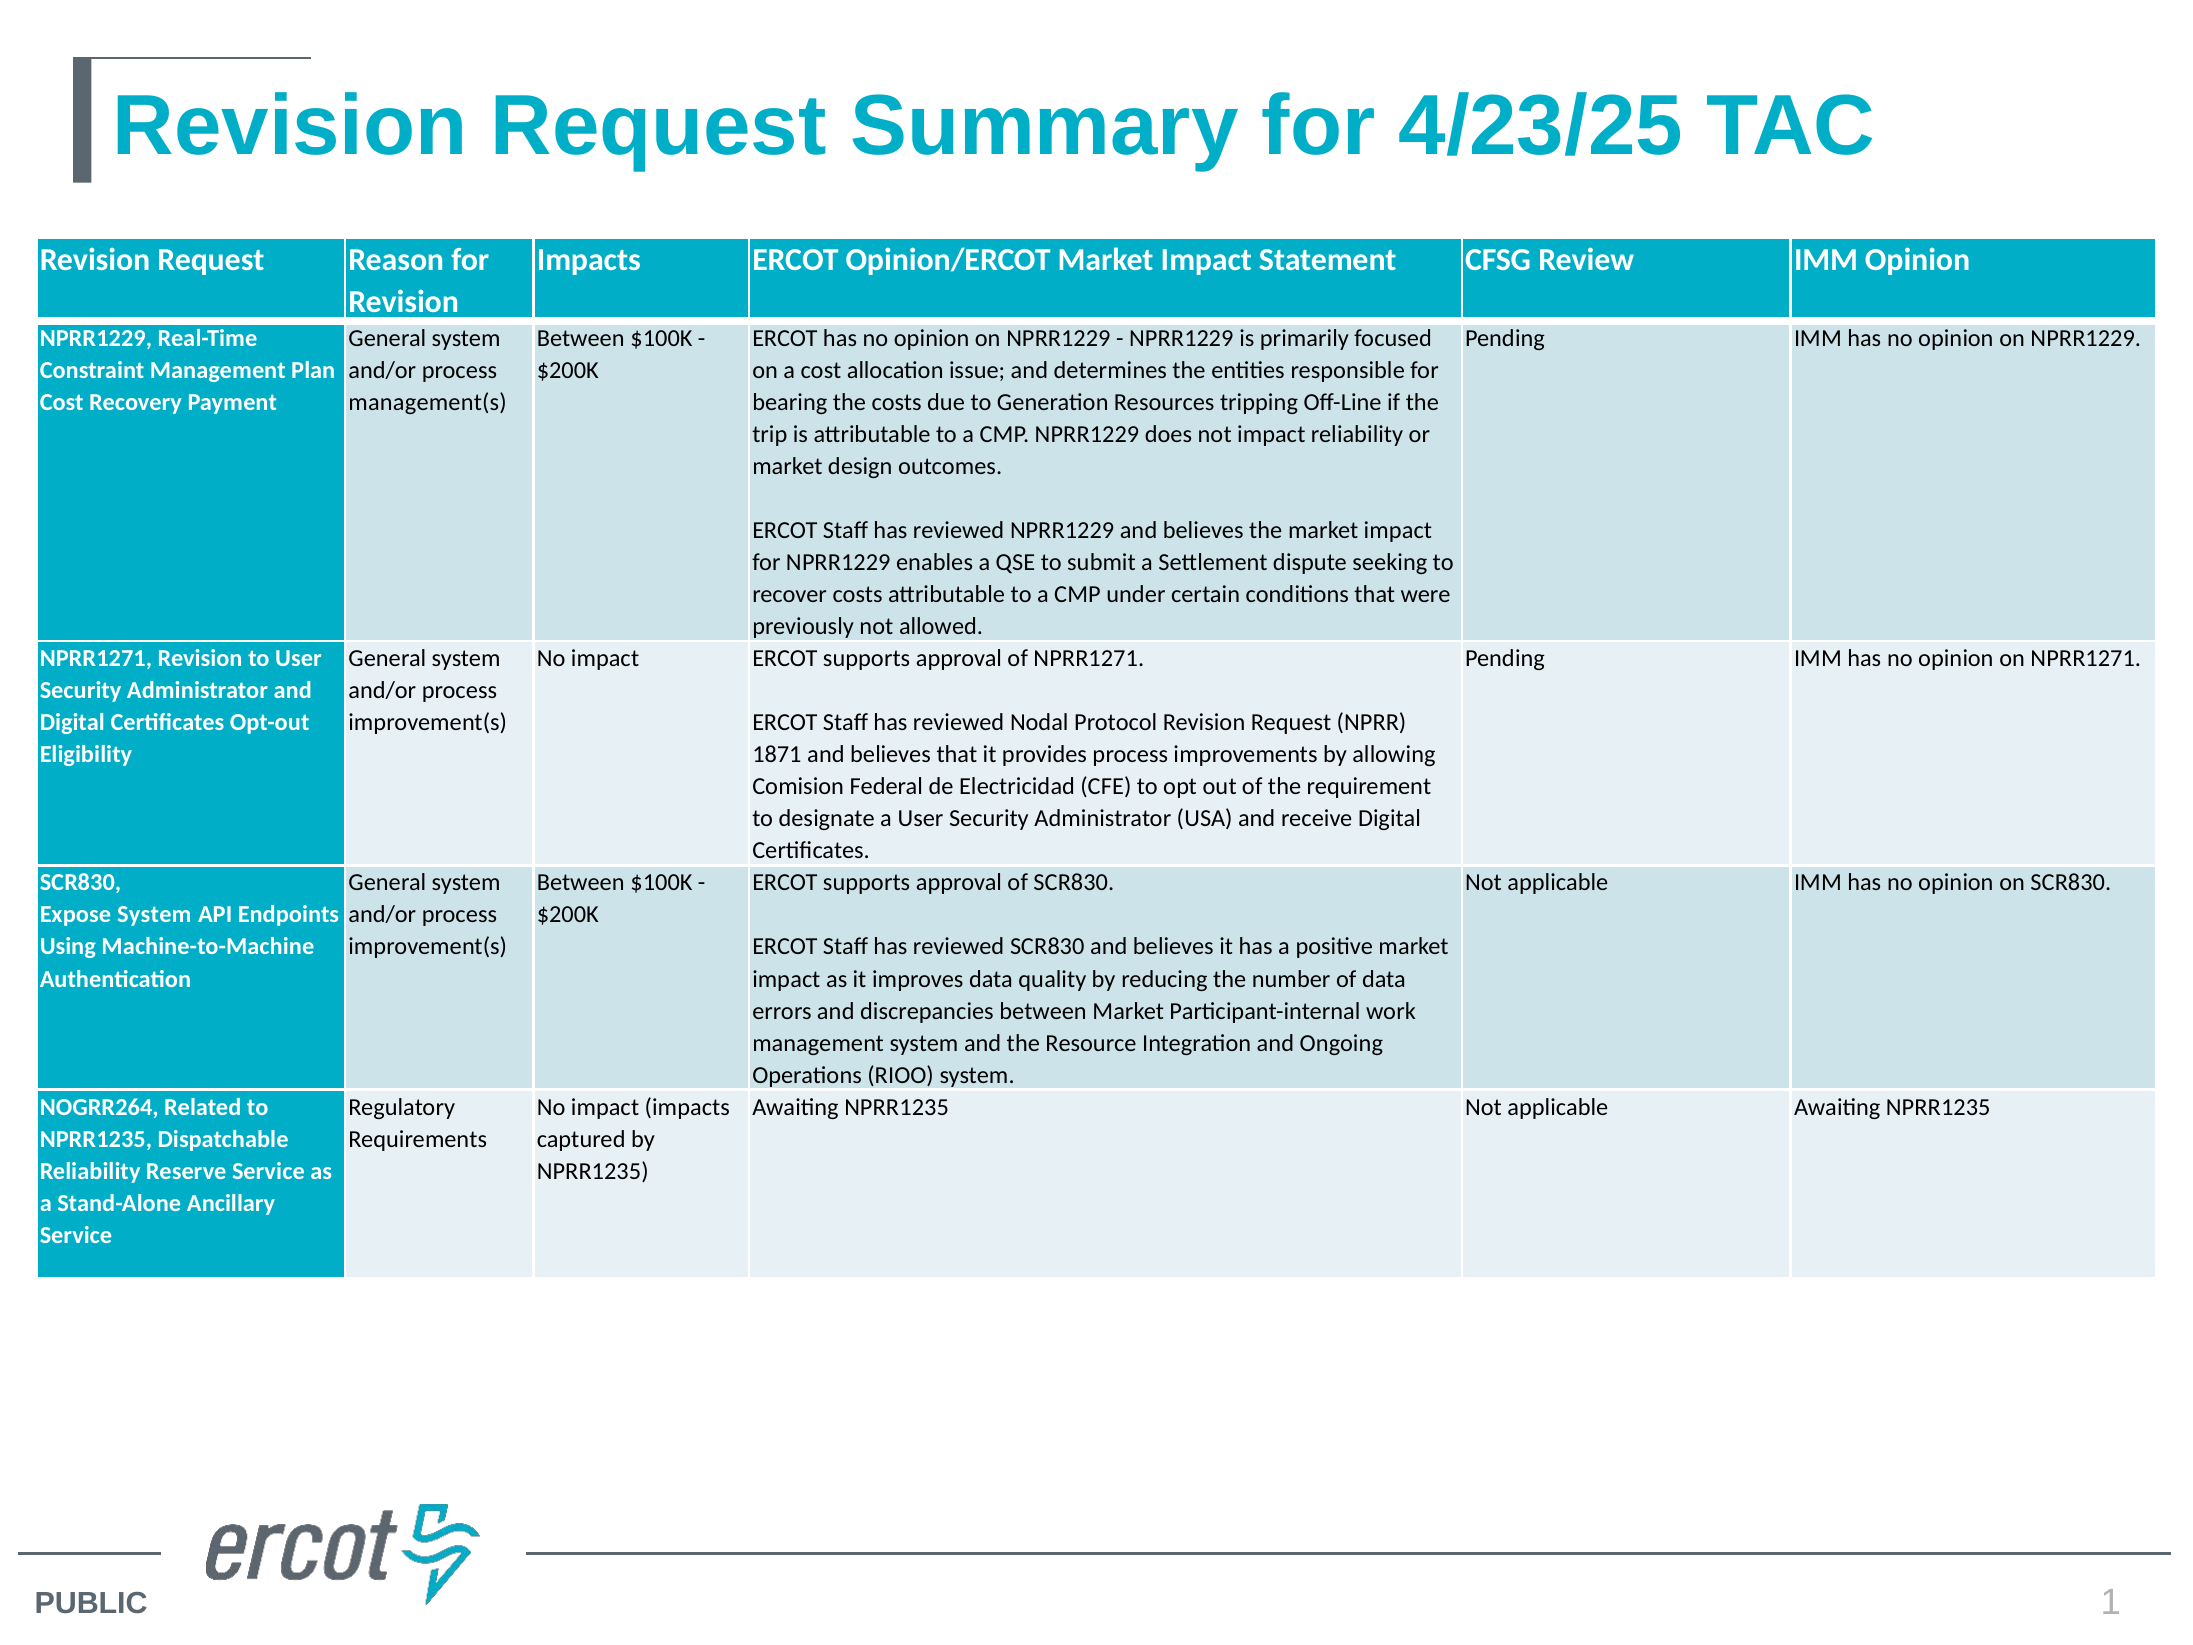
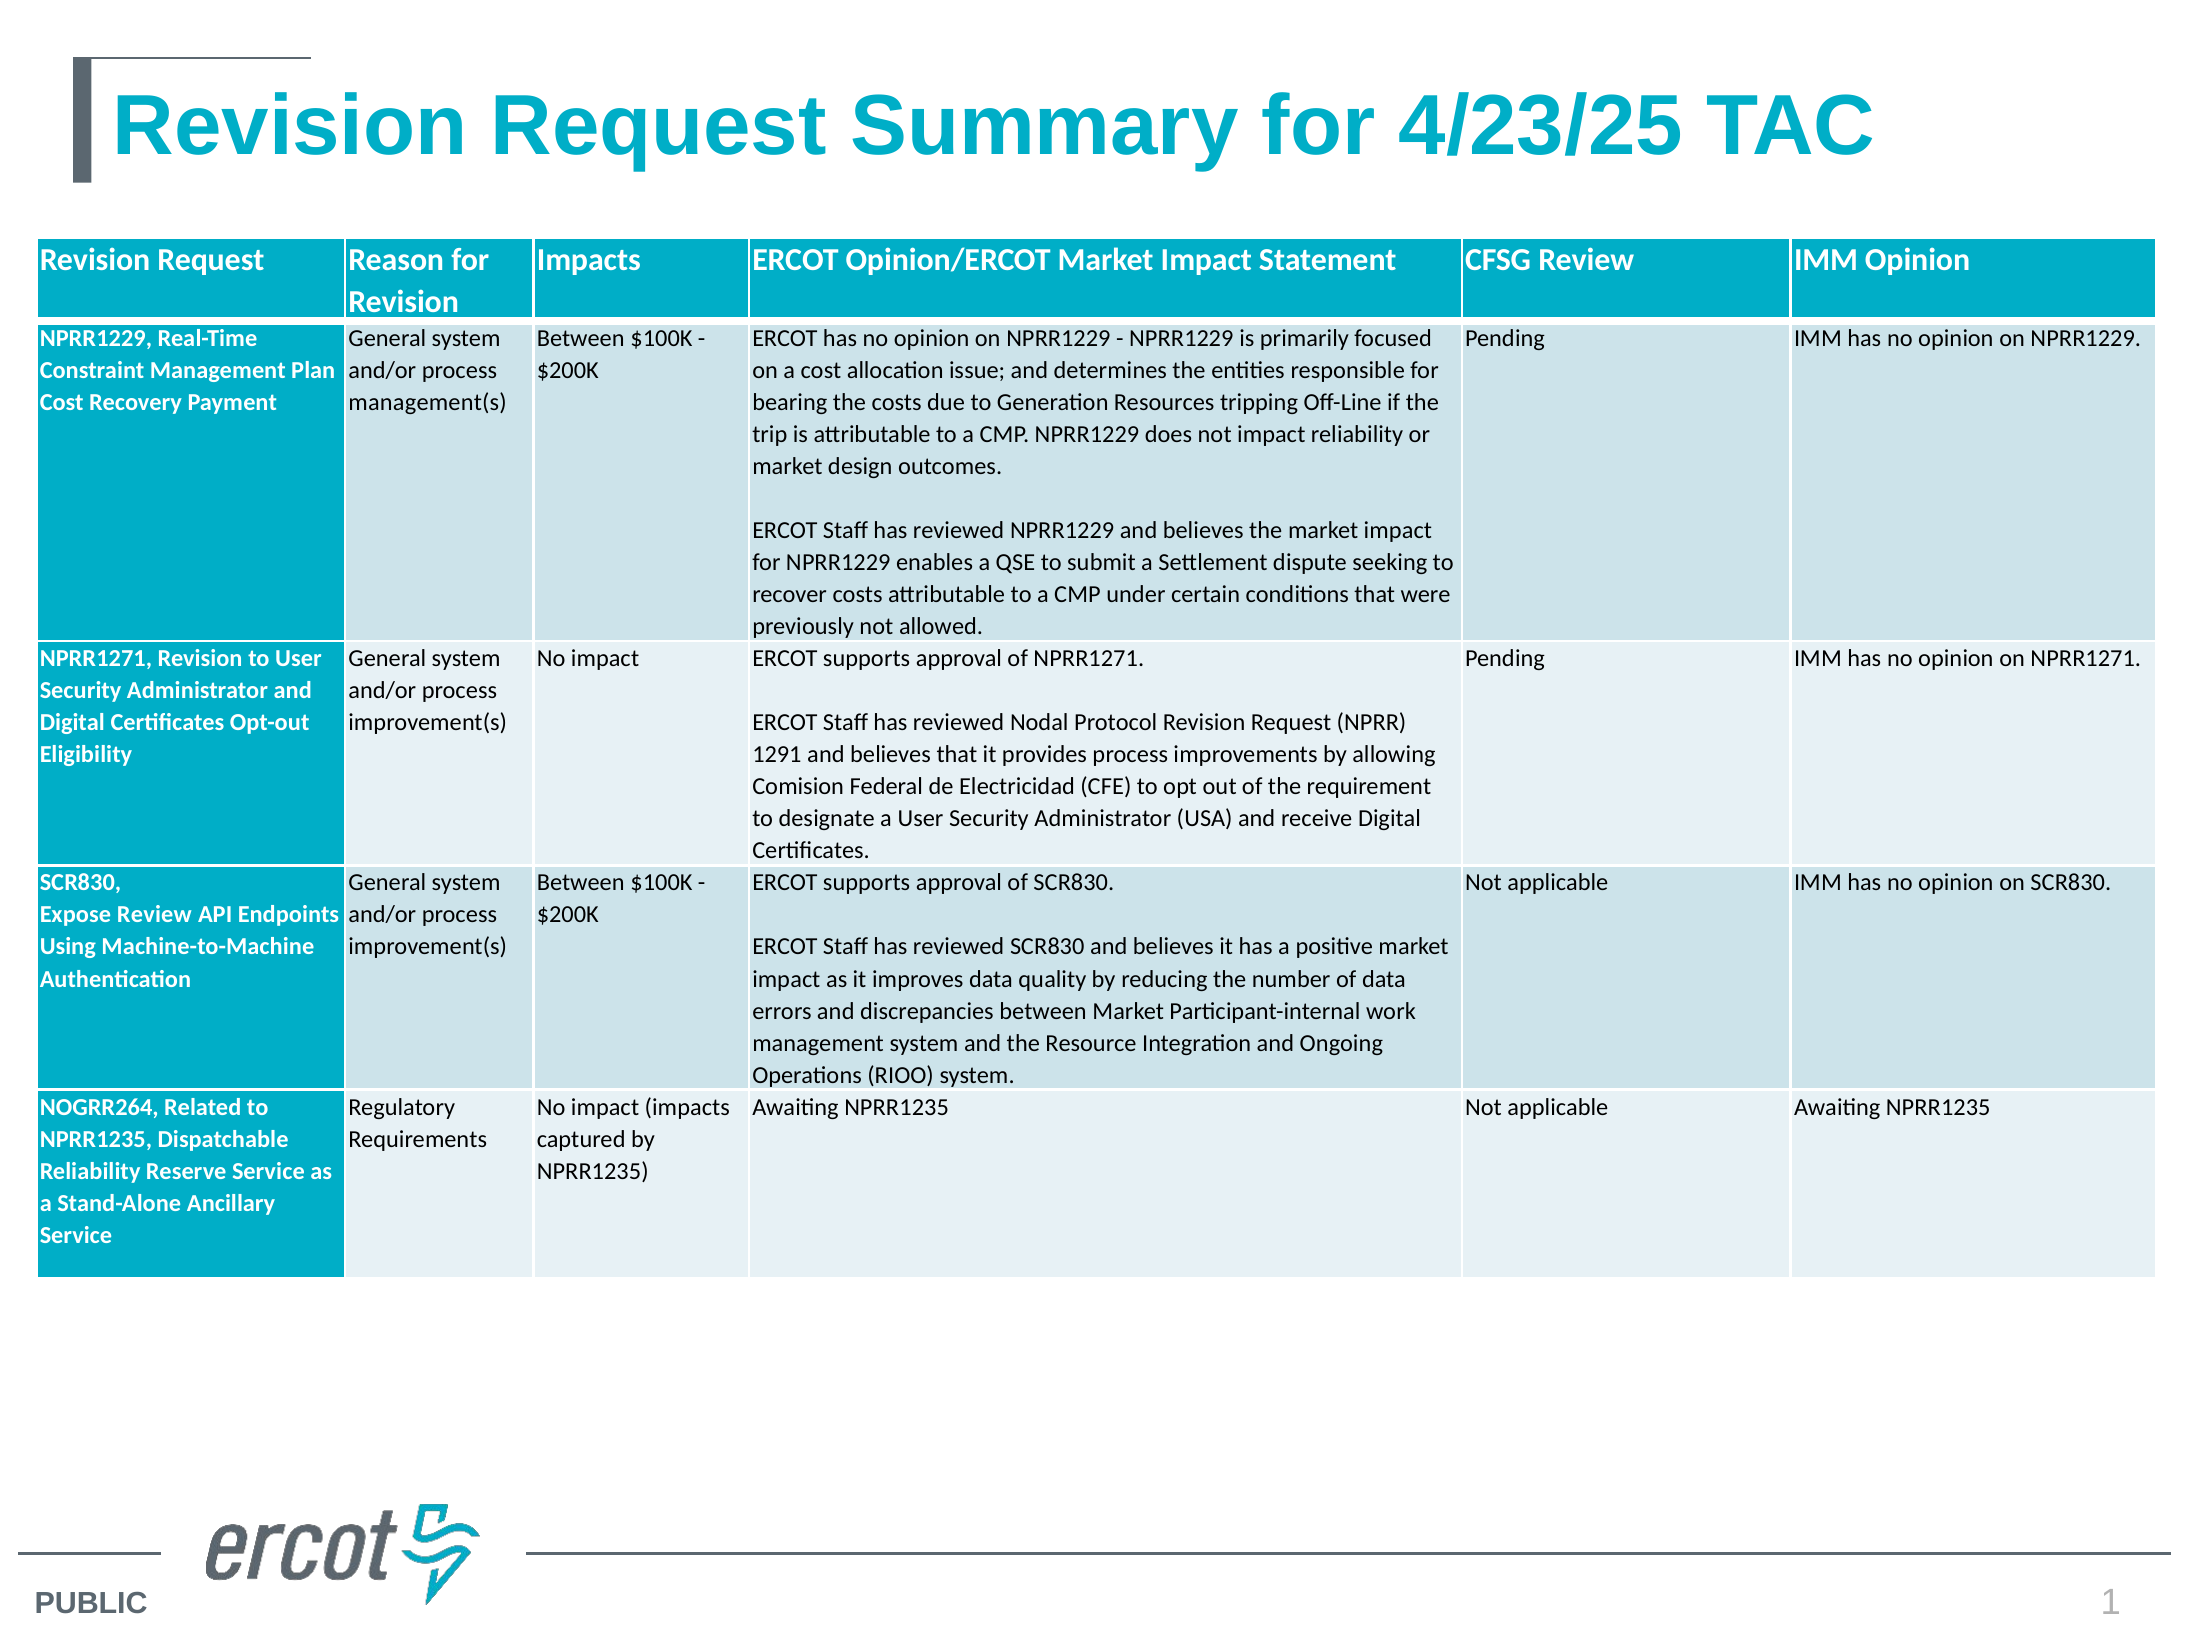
1871: 1871 -> 1291 (777, 755)
Expose System: System -> Review (154, 915)
